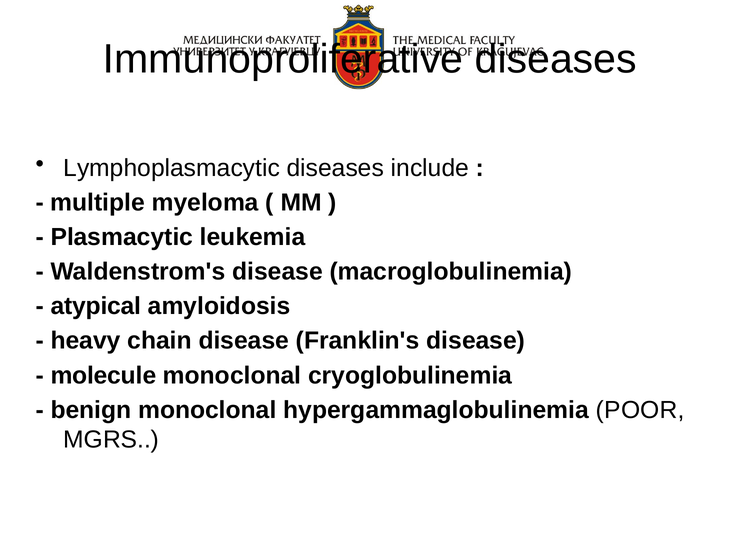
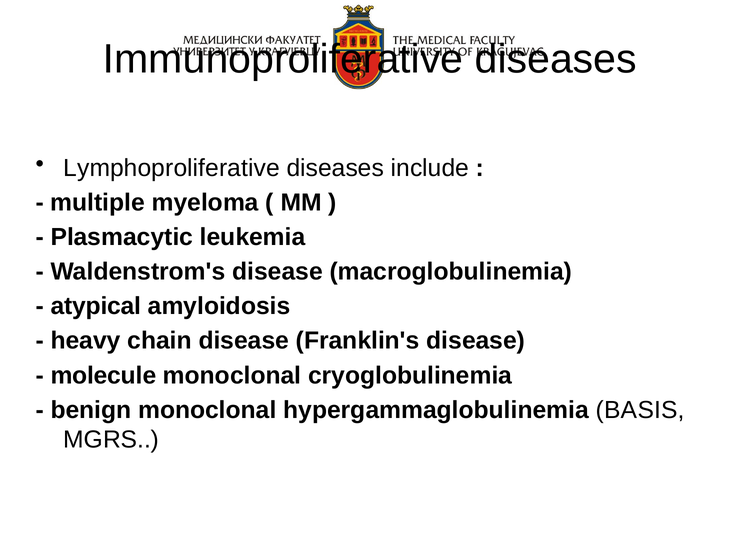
Lymphoplasmacytic: Lymphoplasmacytic -> Lymphoproliferative (172, 168)
POOR: POOR -> BASIS (640, 410)
